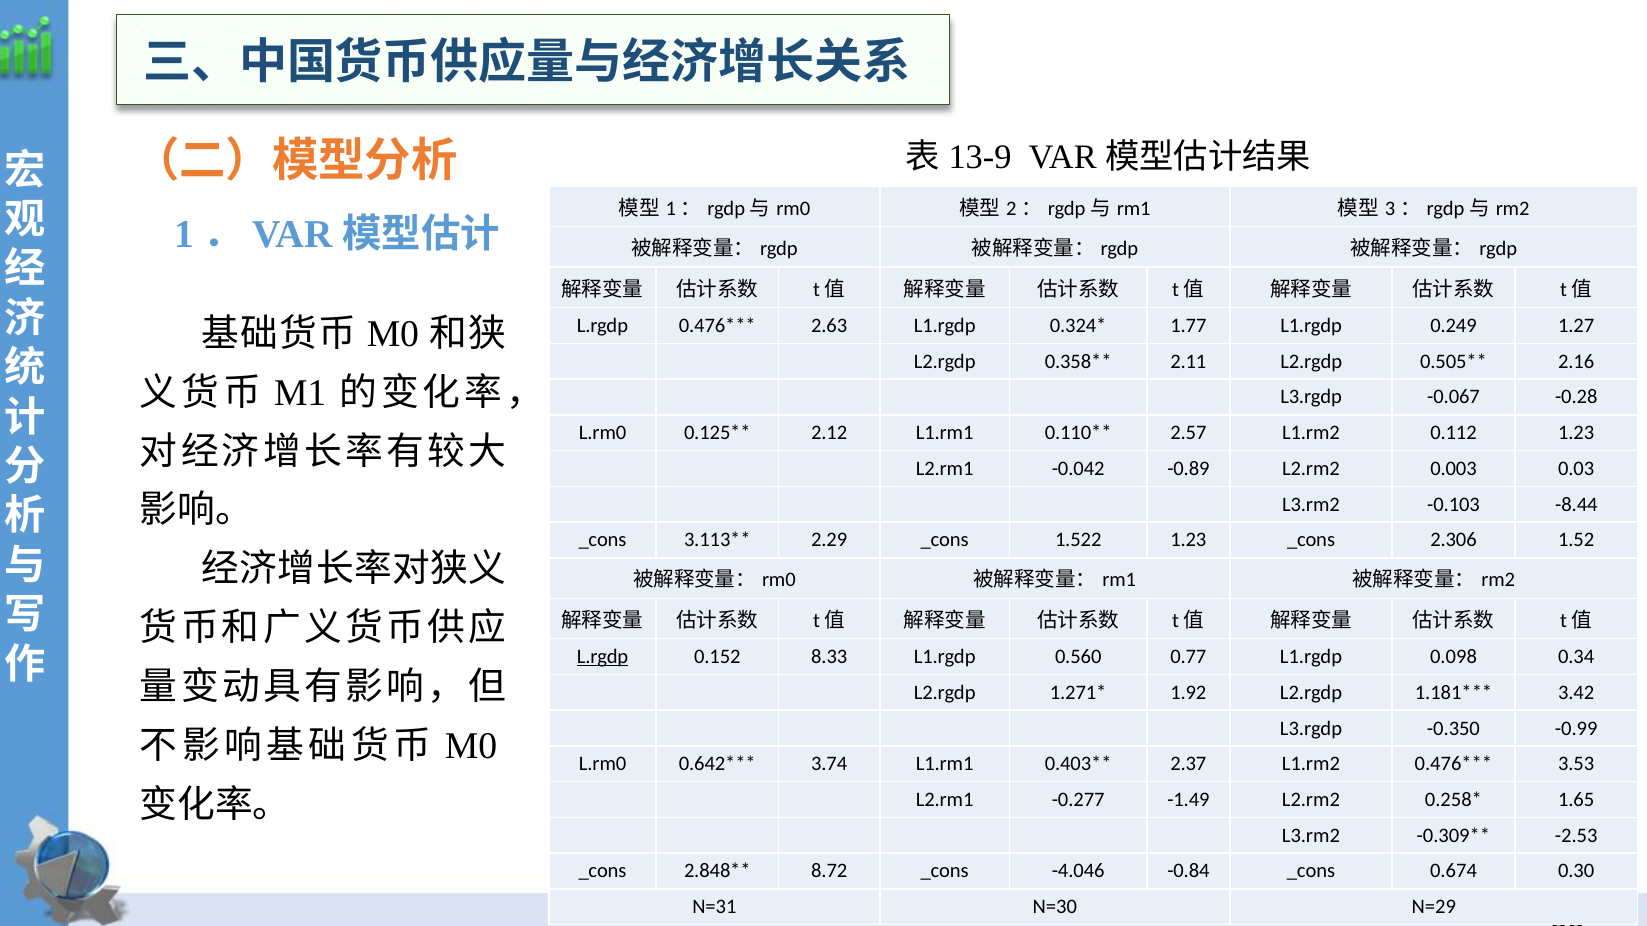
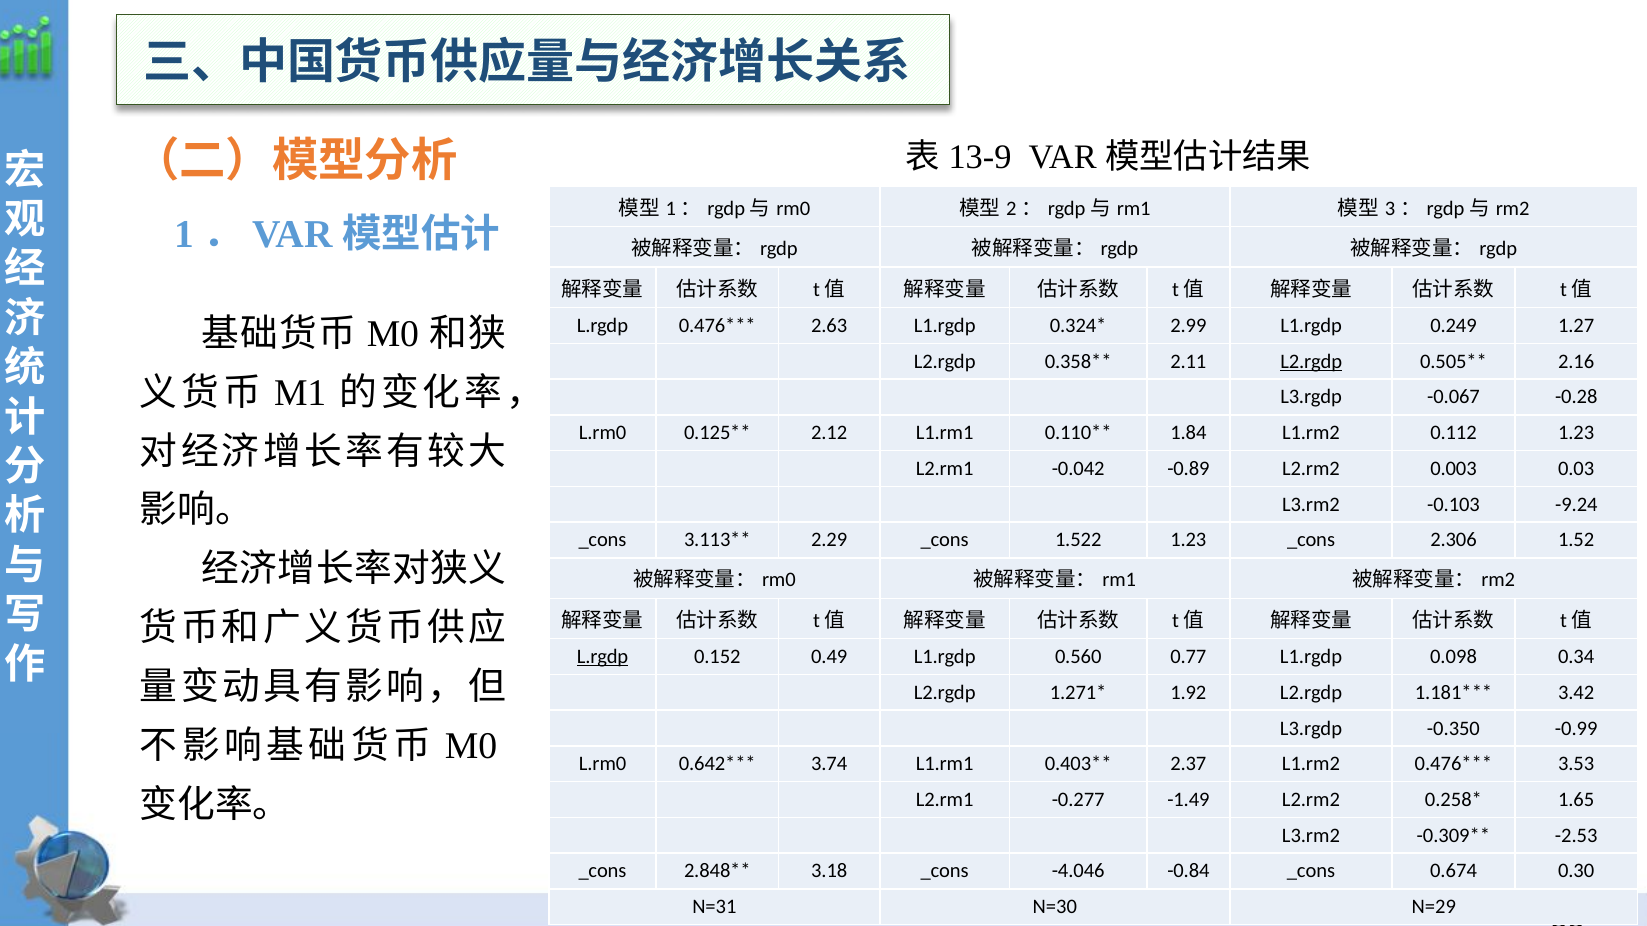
1.77: 1.77 -> 2.99 (1188, 326)
L2.rgdp underline: none -> present (1311, 362)
2.57: 2.57 -> 1.84 (1188, 433)
-8.44: -8.44 -> -9.24 (1576, 505)
8.33: 8.33 -> 0.49 (829, 657)
8.72: 8.72 -> 3.18 (829, 872)
